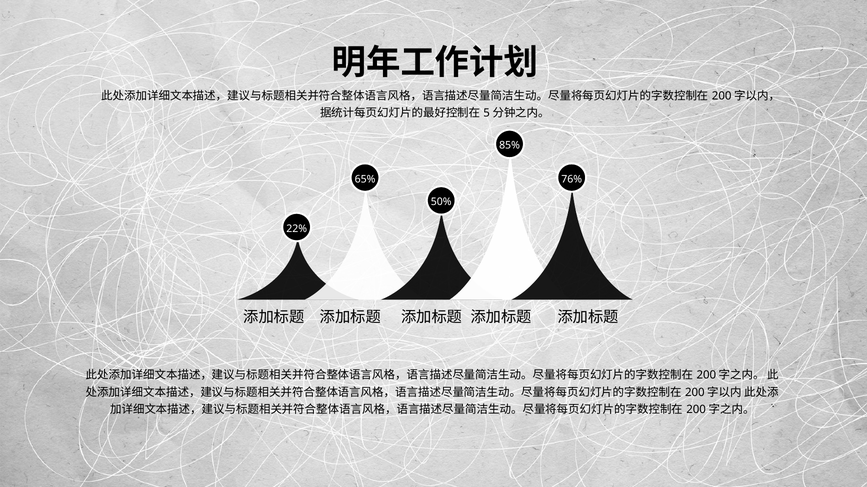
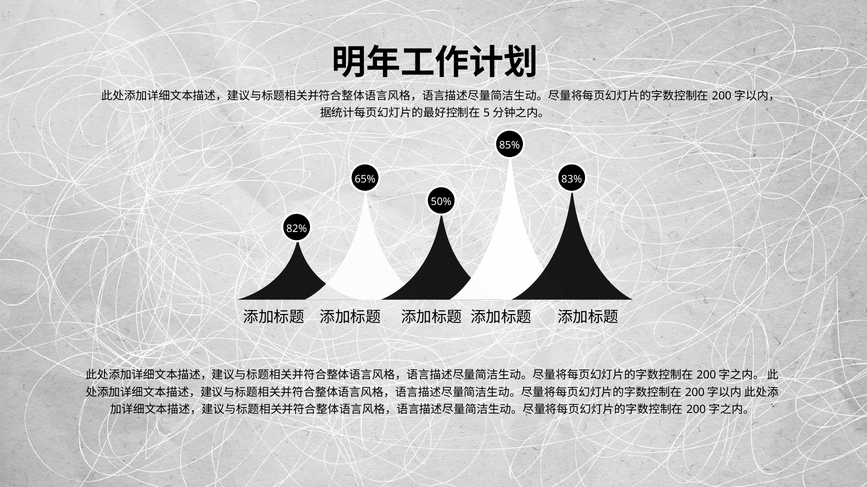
76%: 76% -> 83% (572, 179)
22%: 22% -> 82% (297, 229)
